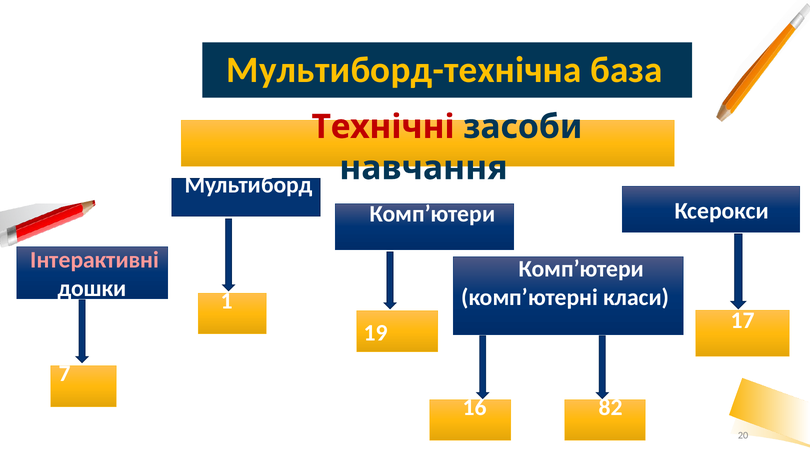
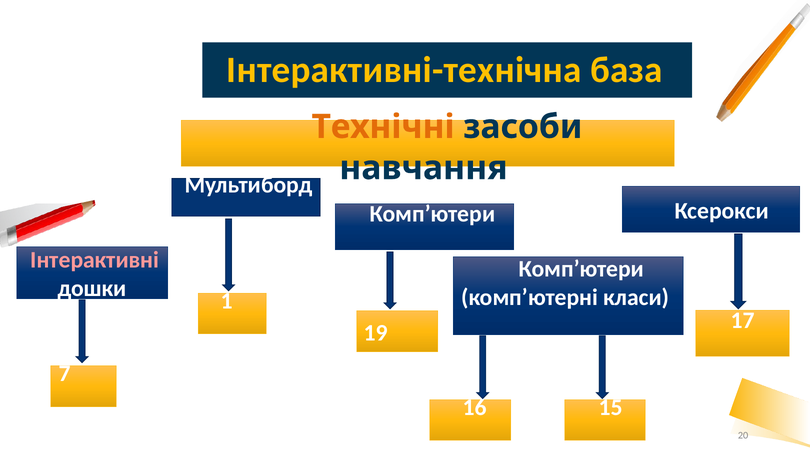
Мультиборд-технічна: Мультиборд-технічна -> Інтерактивні-технічна (404, 70)
Технічні colour: red -> orange (383, 127)
82: 82 -> 15 (611, 407)
